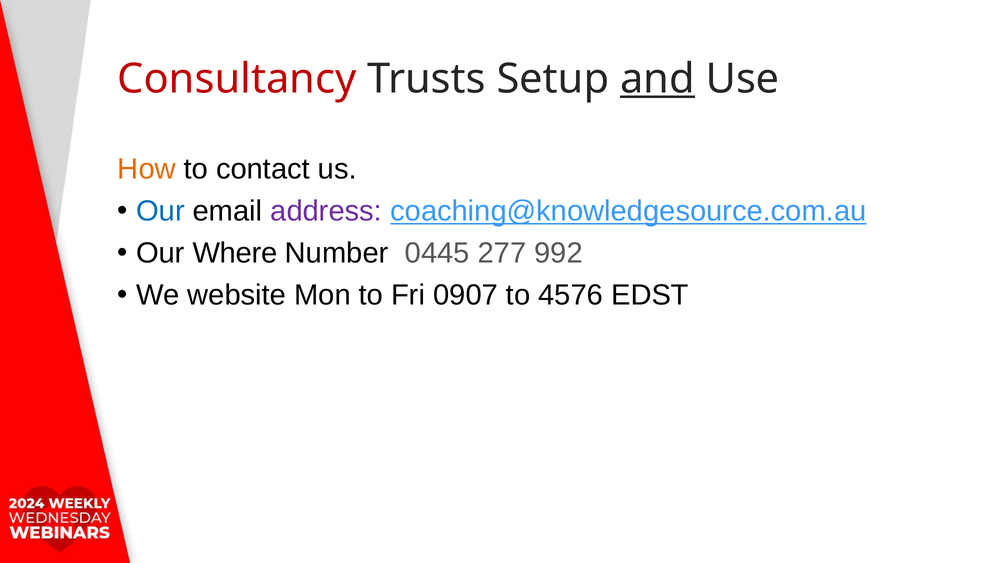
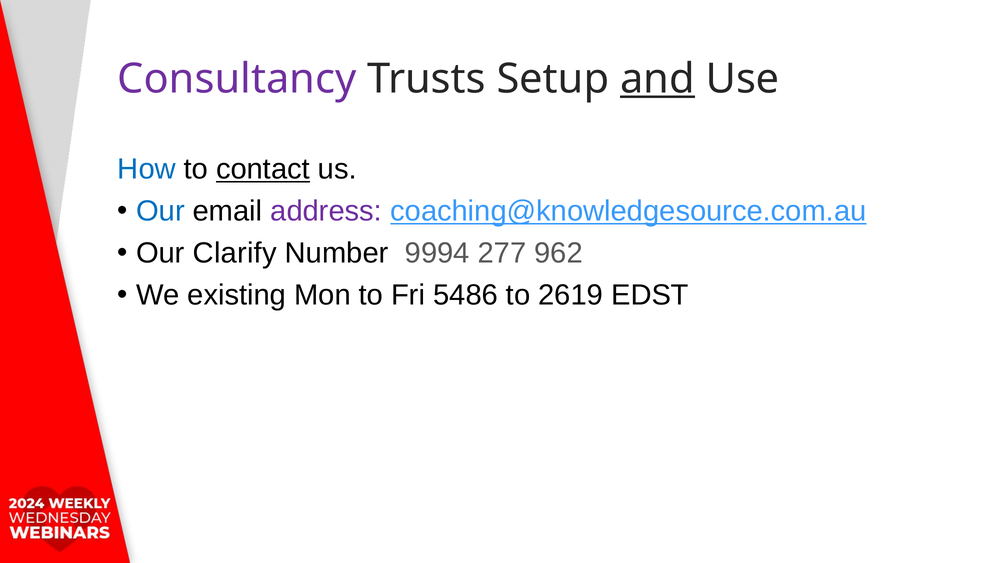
Consultancy colour: red -> purple (237, 79)
How colour: orange -> blue (147, 169)
contact underline: none -> present (263, 169)
Where: Where -> Clarify (235, 253)
0445: 0445 -> 9994 (437, 253)
992: 992 -> 962 (559, 253)
website: website -> existing (237, 295)
0907: 0907 -> 5486 (466, 295)
4576: 4576 -> 2619 (571, 295)
